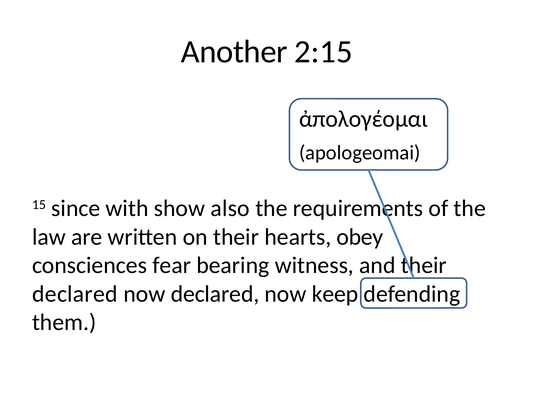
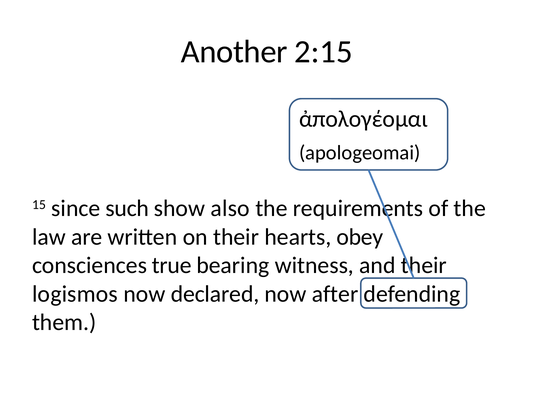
with: with -> such (127, 209)
fear: fear -> true (172, 266)
declared: declared -> logismos (75, 294)
keep: keep -> after (335, 294)
